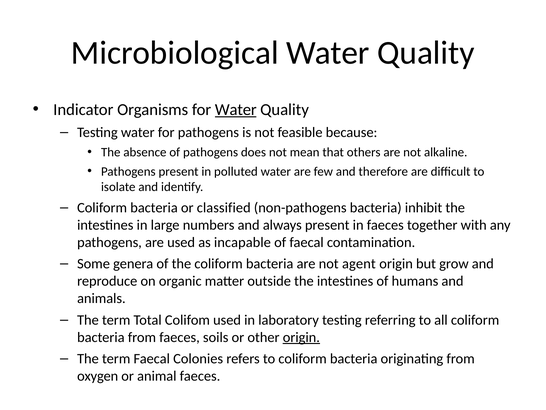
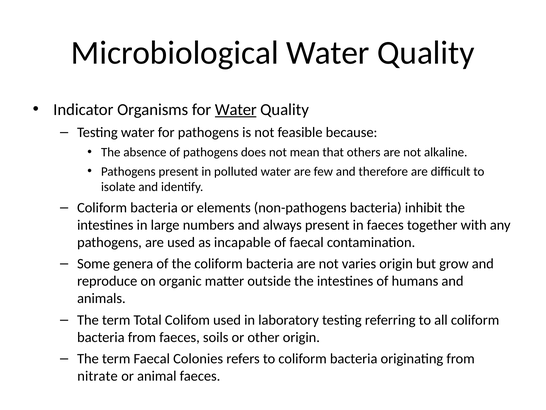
classified: classified -> elements (224, 207)
agent: agent -> varies (359, 264)
origin underline: present -> none (301, 337)
oxygen: oxygen -> nitrate (98, 376)
